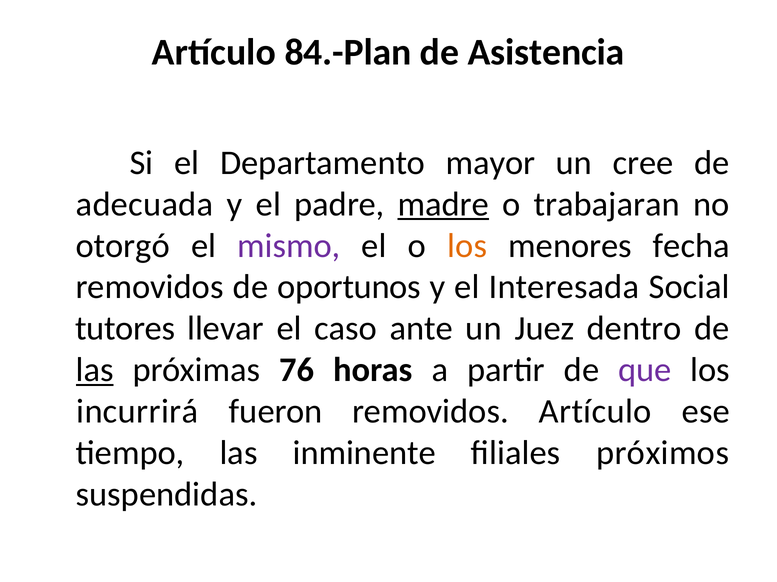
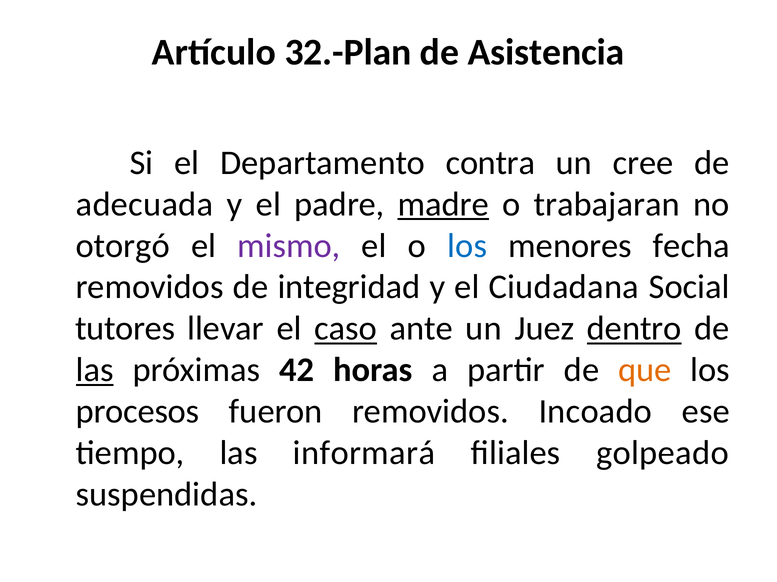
84.-Plan: 84.-Plan -> 32.-Plan (348, 53)
mayor: mayor -> contra (490, 163)
los colour: orange -> blue (467, 246)
oportunos: oportunos -> integridad (349, 287)
Interesada: Interesada -> Ciudadana (564, 287)
caso underline: none -> present (346, 329)
dentro underline: none -> present (634, 329)
76: 76 -> 42 (297, 370)
que colour: purple -> orange (645, 370)
incurrirá: incurrirá -> procesos (138, 412)
removidos Artículo: Artículo -> Incoado (595, 412)
inminente: inminente -> informará (364, 453)
próximos: próximos -> golpeado (663, 453)
